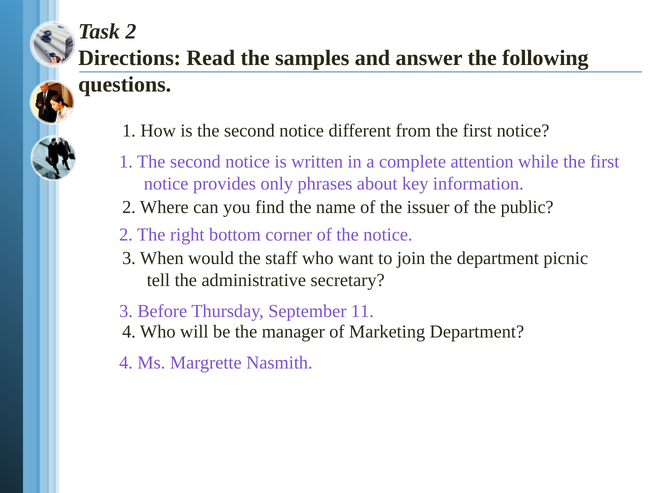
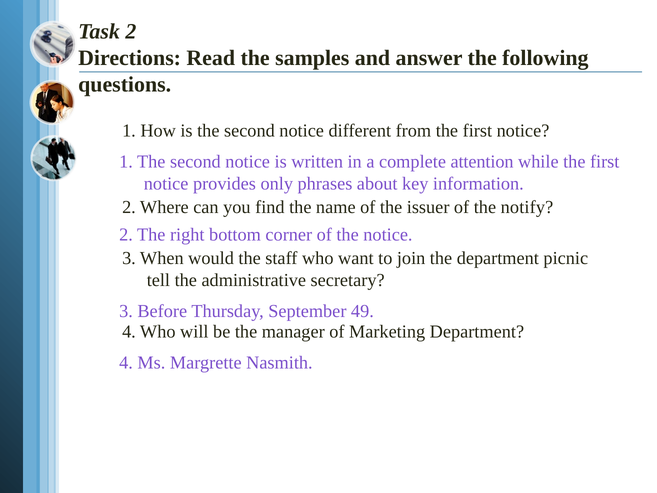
public: public -> notify (527, 207)
11: 11 -> 49 (362, 311)
